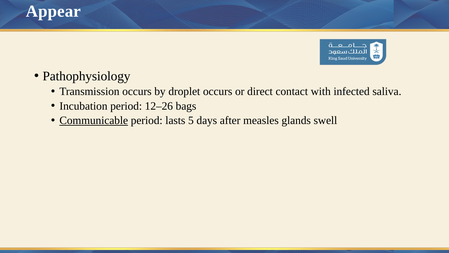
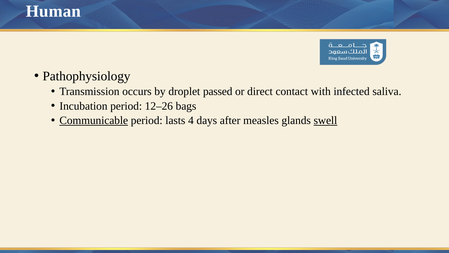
Appear: Appear -> Human (53, 11)
droplet occurs: occurs -> passed (218, 91)
5: 5 -> 4 (191, 120)
swell underline: none -> present (325, 120)
